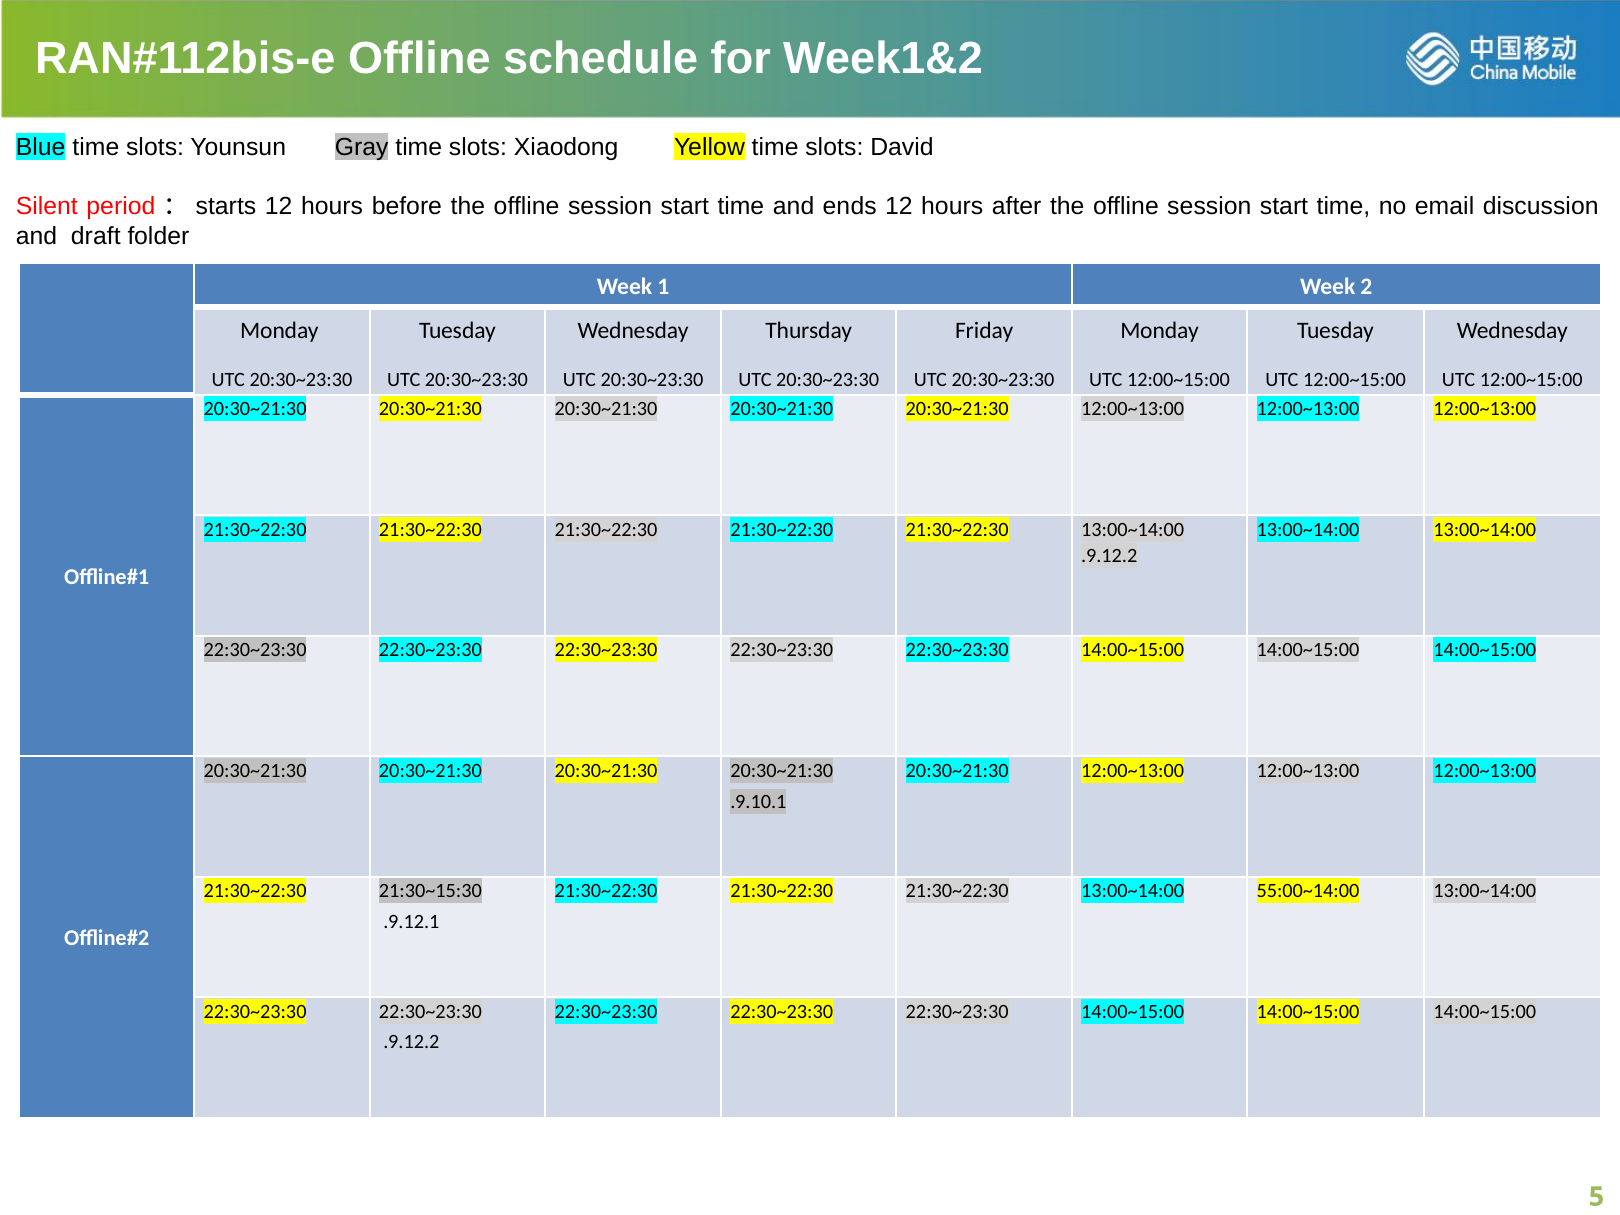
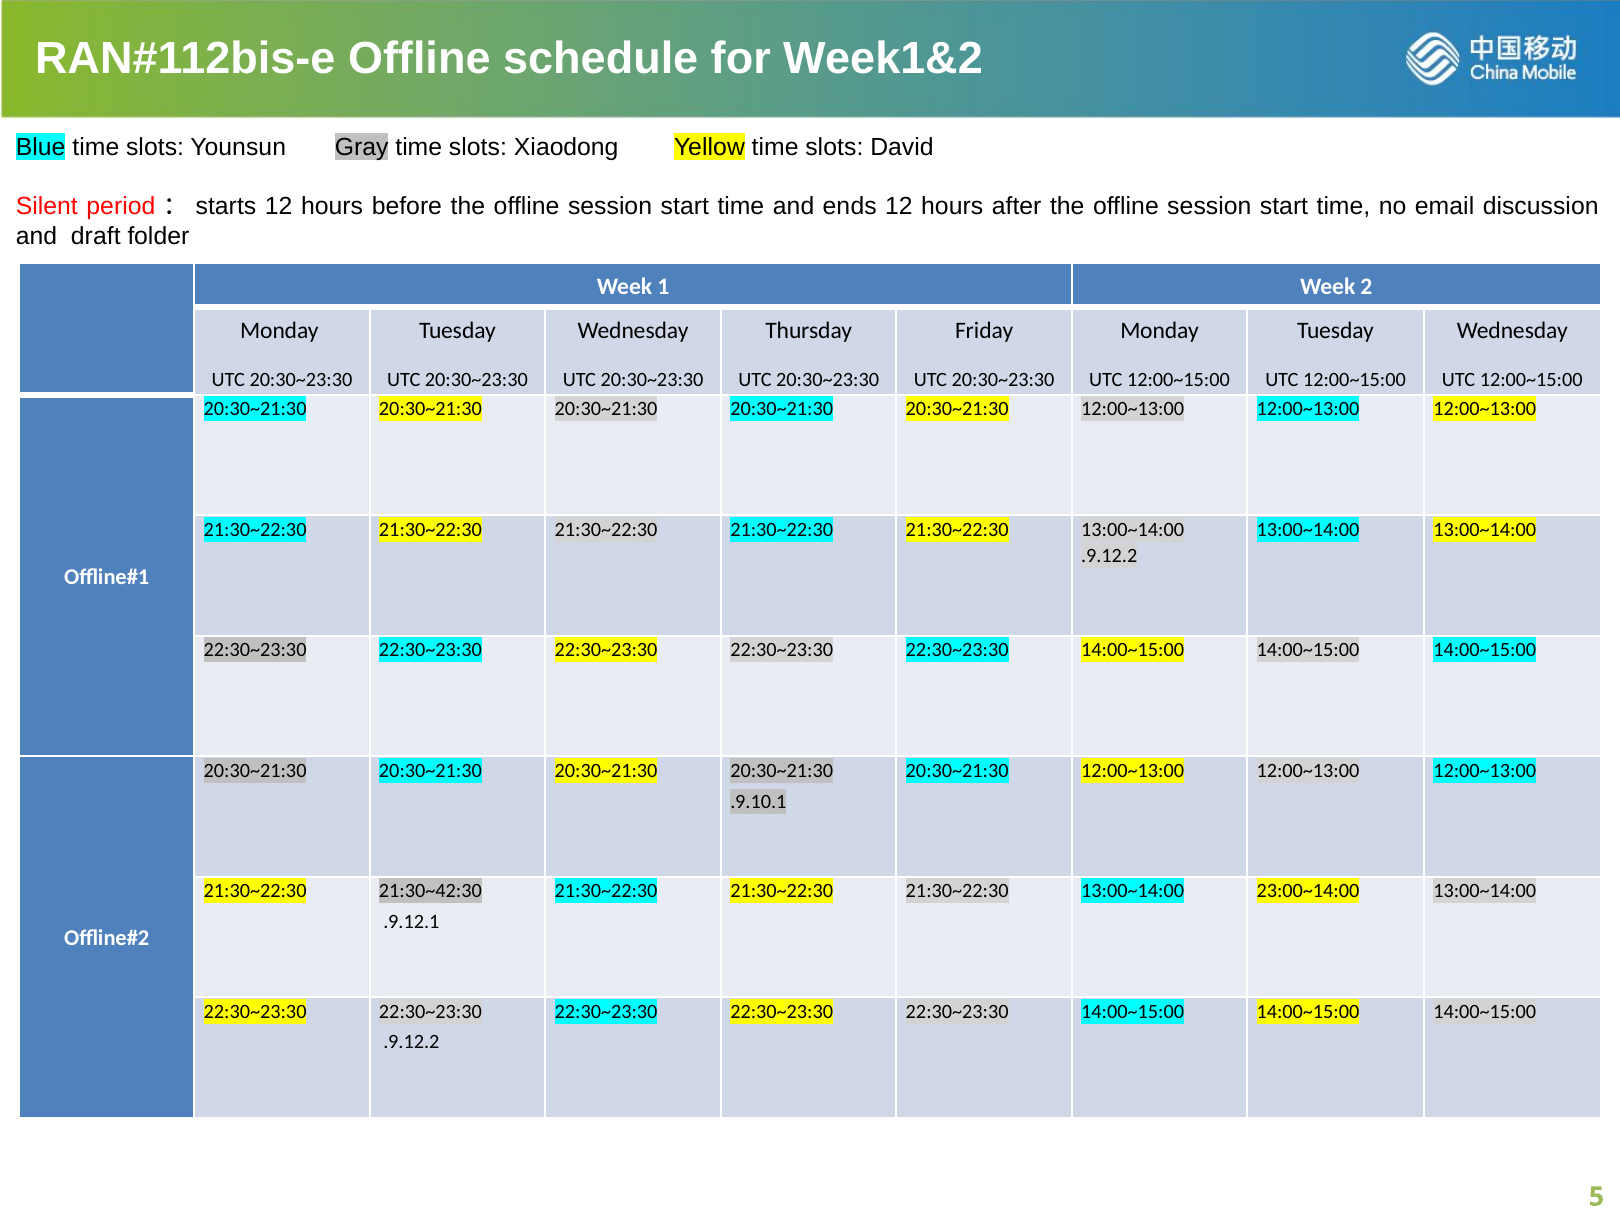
21:30~15:30: 21:30~15:30 -> 21:30~42:30 (430, 891)
55:00~14:00: 55:00~14:00 -> 23:00~14:00 (1308, 891)
